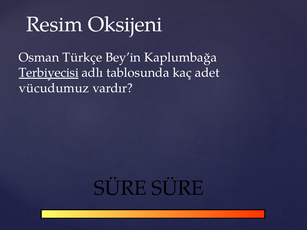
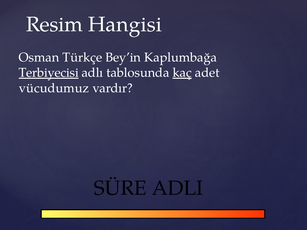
Oksijeni: Oksijeni -> Hangisi (125, 24)
kaç underline: none -> present (182, 73)
SÜRE SÜRE: SÜRE -> ADLI (177, 188)
